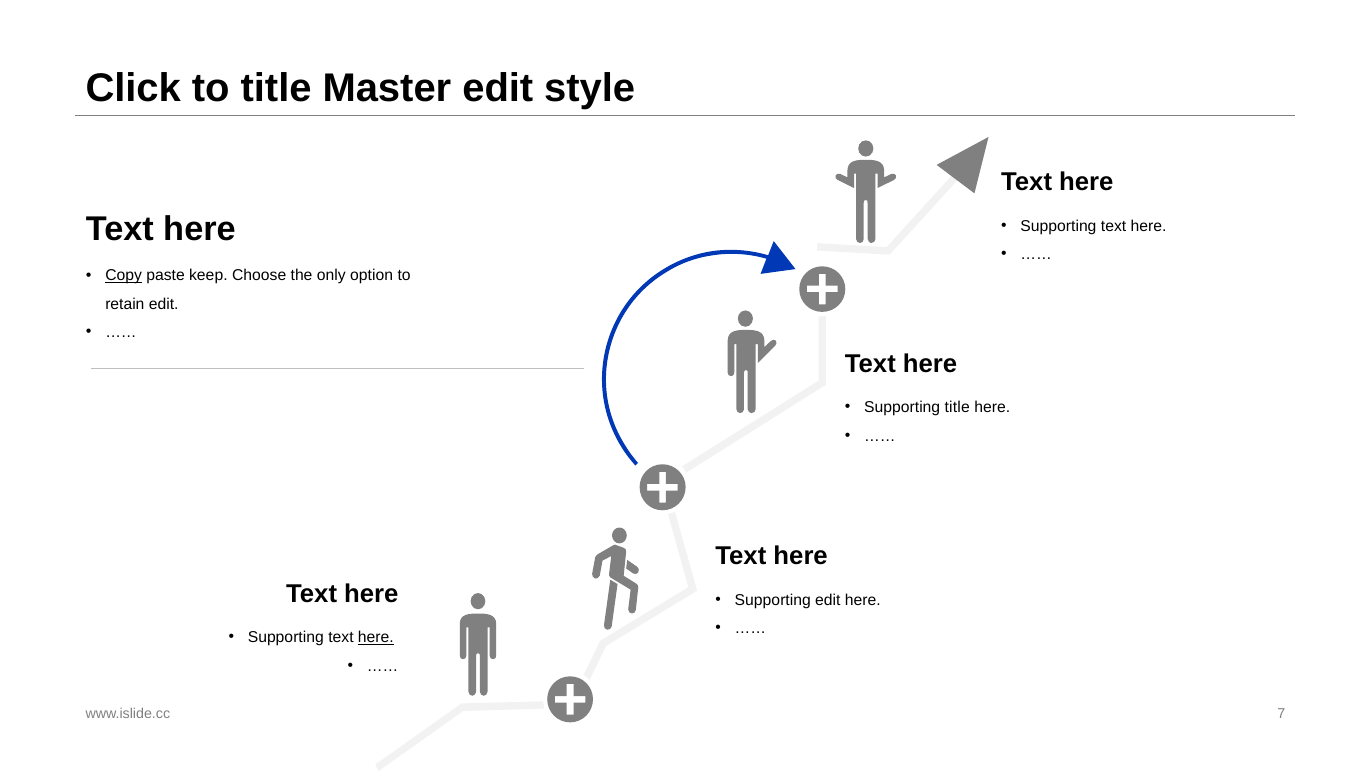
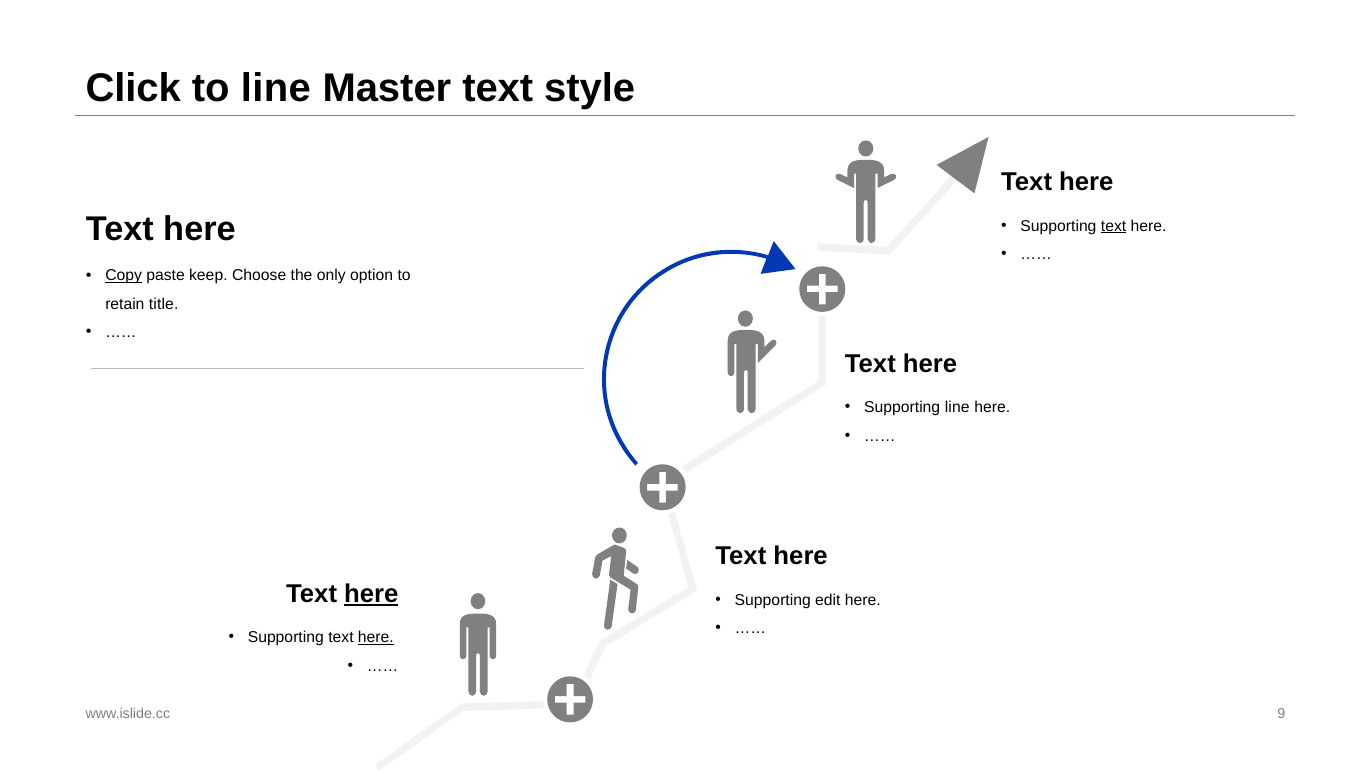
to title: title -> line (276, 89)
Master edit: edit -> text (498, 89)
text underline: none -> present (1114, 226)
retain edit: edit -> title (164, 304)
Supporting title: title -> line (957, 408)
here underline: none -> present (371, 594)
7: 7 -> 9 (1281, 714)
